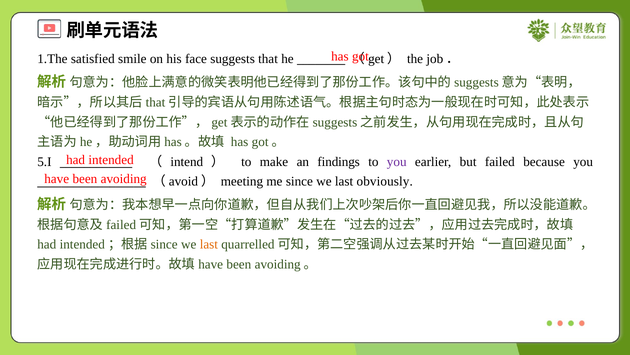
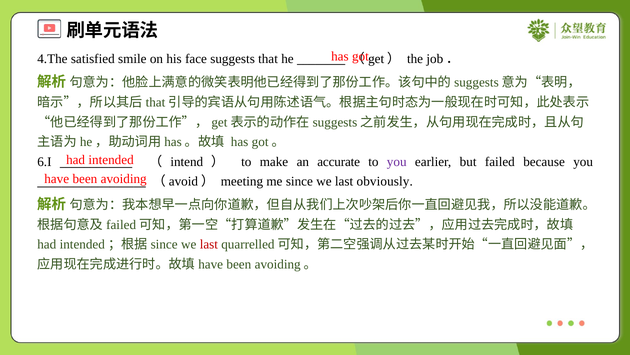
1.The: 1.The -> 4.The (52, 59)
5.I: 5.I -> 6.I (44, 161)
findings: findings -> accurate (339, 161)
last colour: orange -> red (209, 244)
